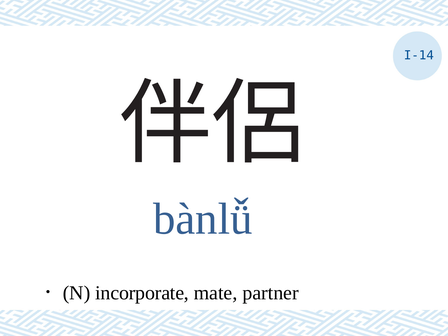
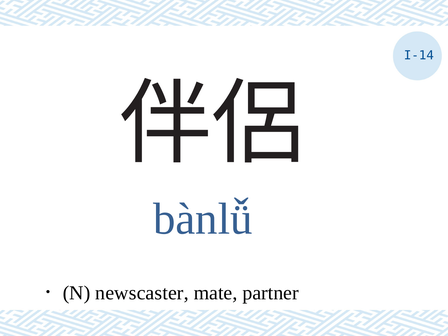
incorporate: incorporate -> newscaster (142, 293)
